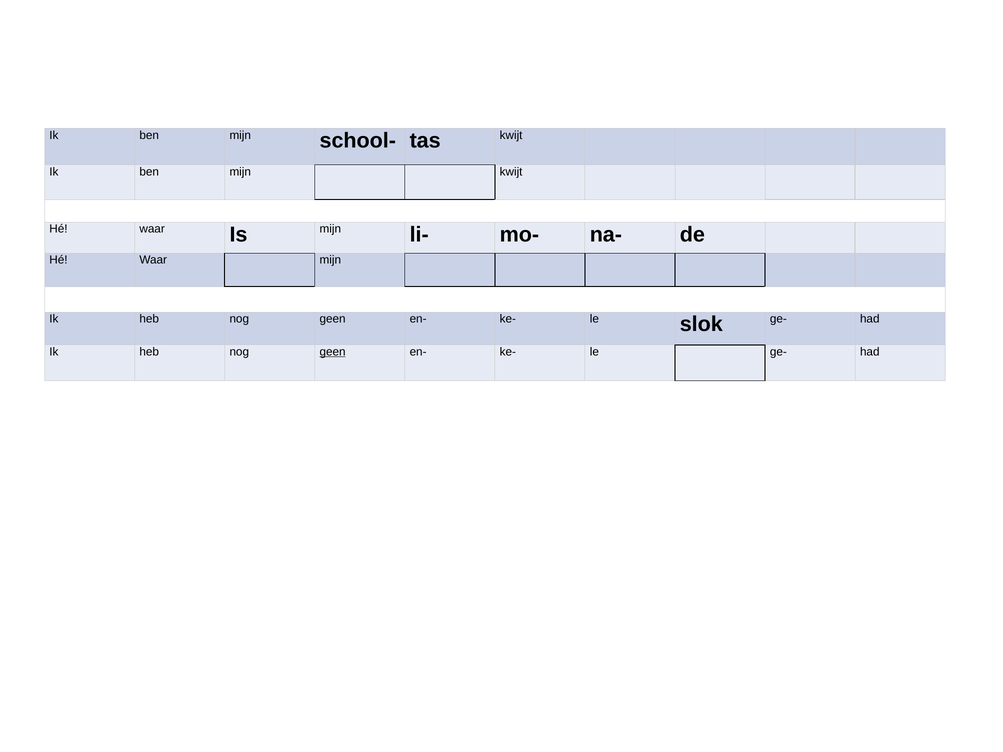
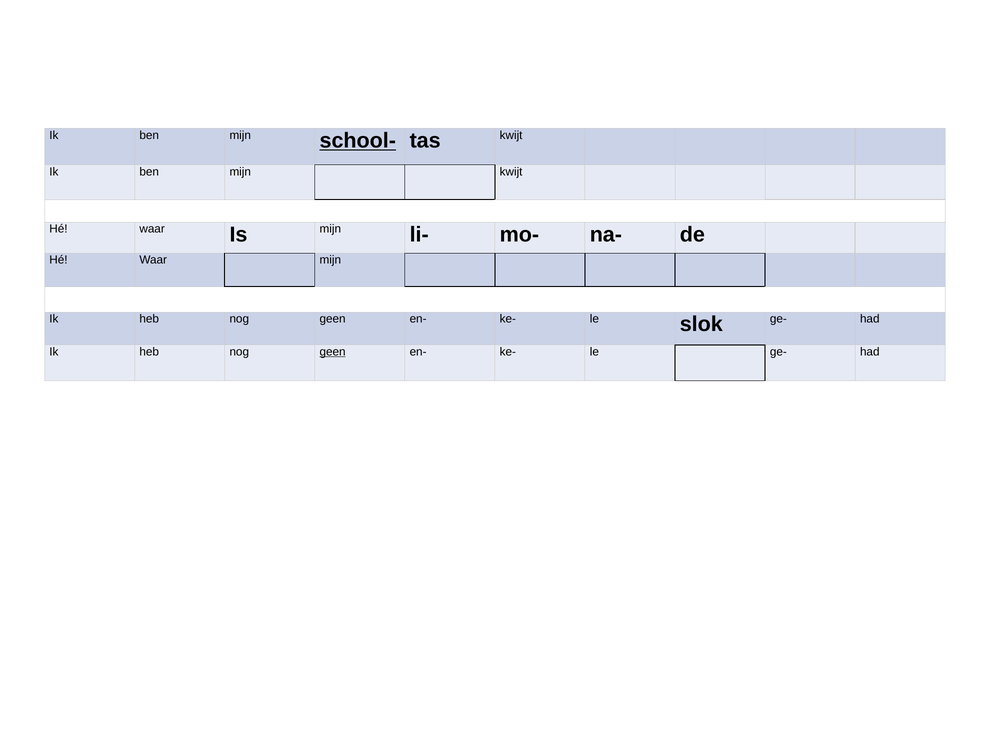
school- underline: none -> present (358, 141)
